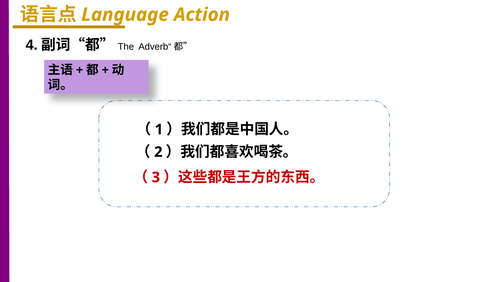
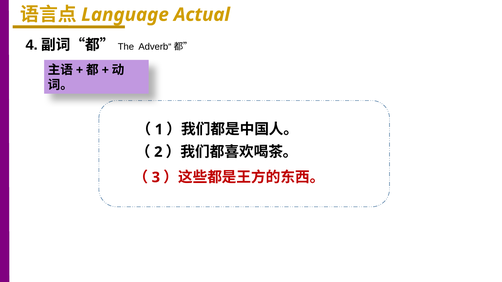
Action: Action -> Actual (202, 15)
